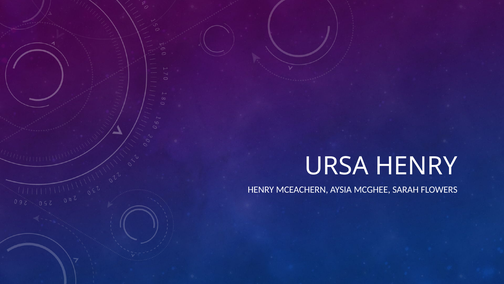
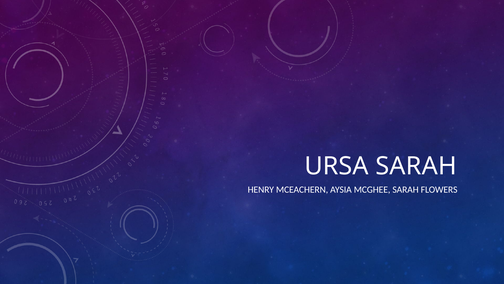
URSA HENRY: HENRY -> SARAH (416, 166)
